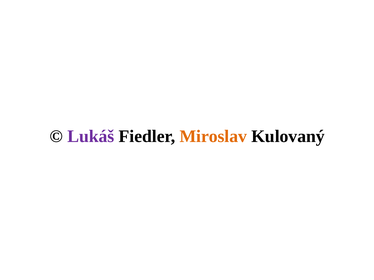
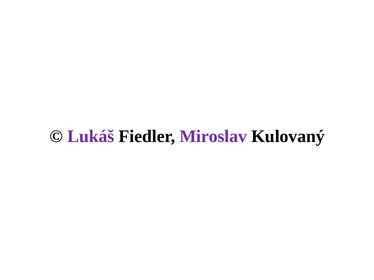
Miroslav colour: orange -> purple (213, 137)
